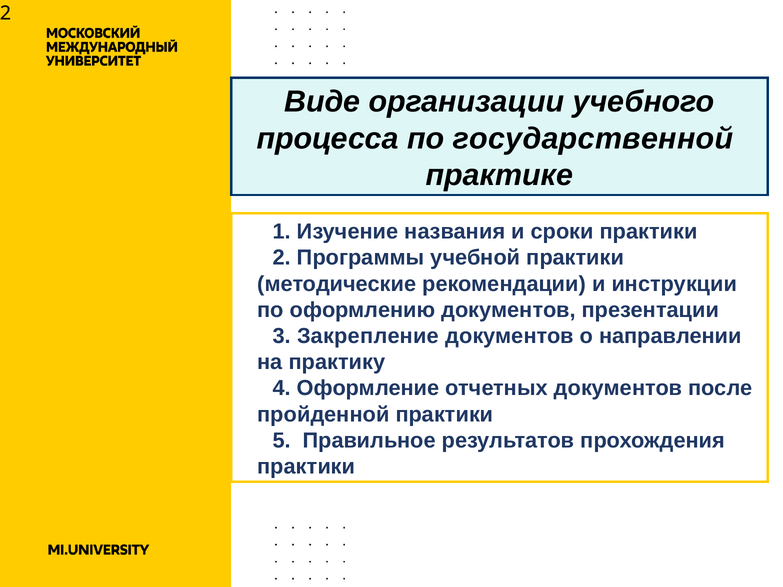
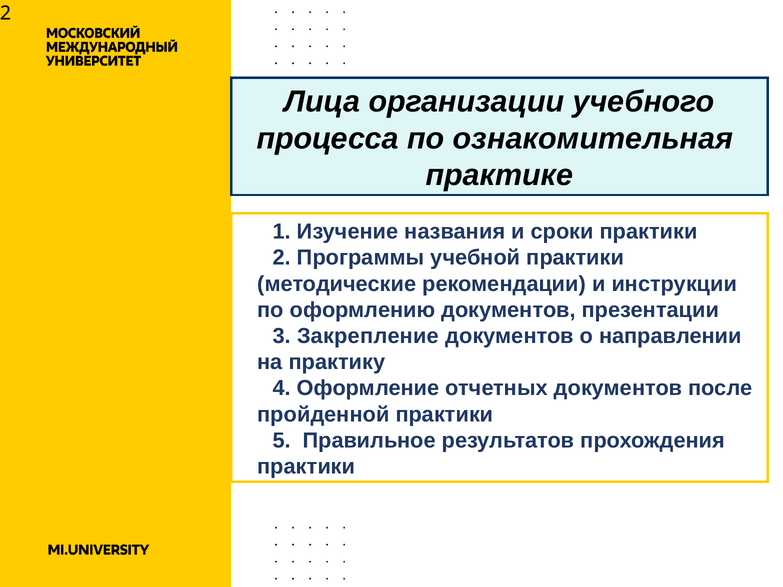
Виде: Виде -> Лица (322, 102)
государственной: государственной -> ознакомительная (593, 139)
